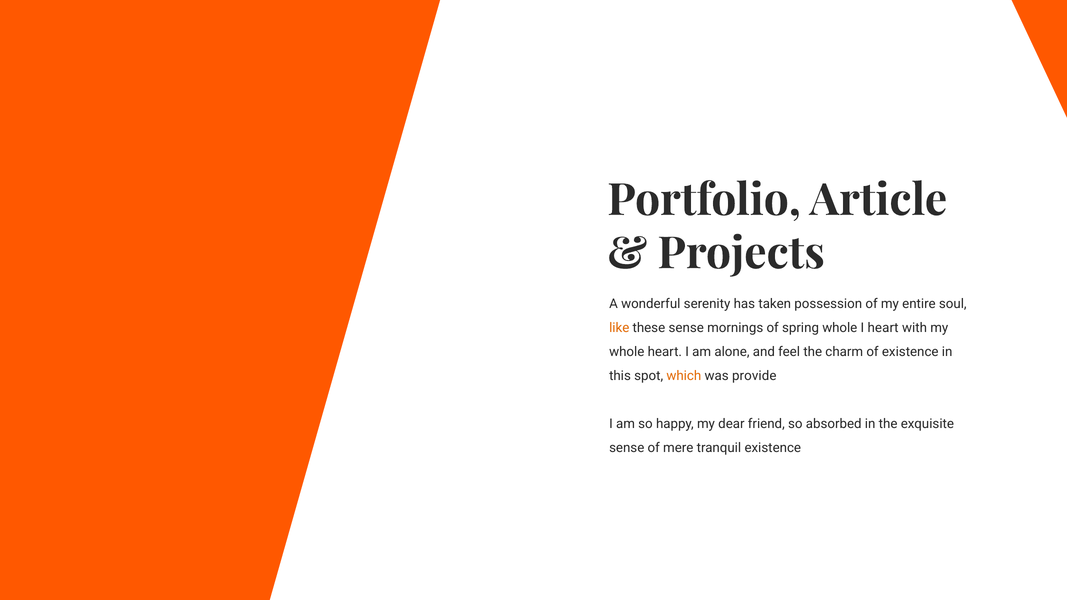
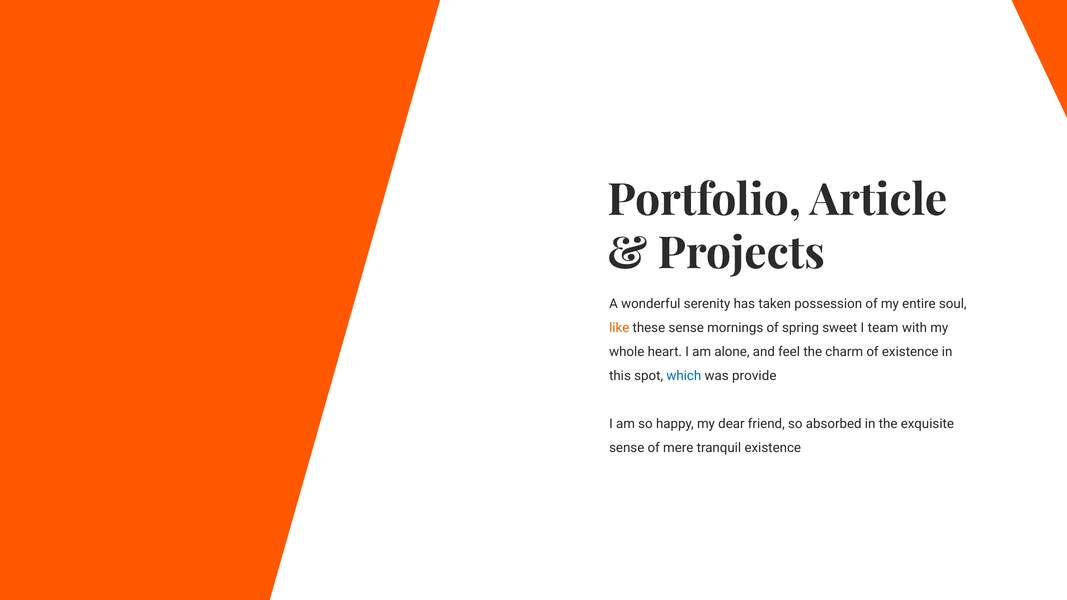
spring whole: whole -> sweet (840, 328)
I heart: heart -> team (883, 328)
which colour: orange -> blue (684, 376)
